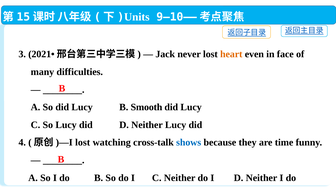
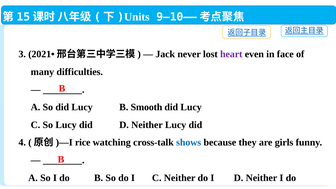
heart colour: orange -> purple (231, 54)
lost: lost -> rice (83, 143)
time: time -> girls (284, 143)
